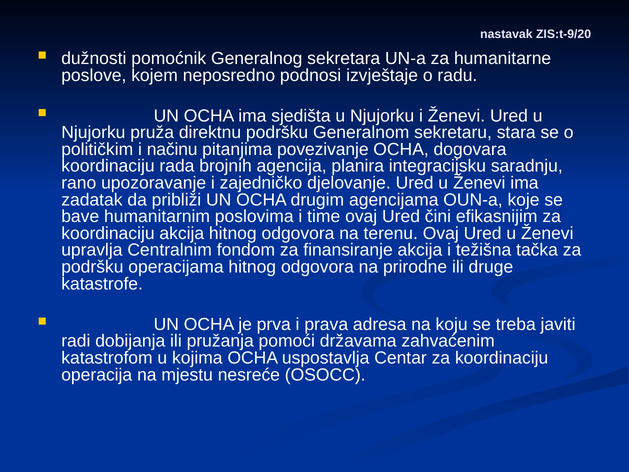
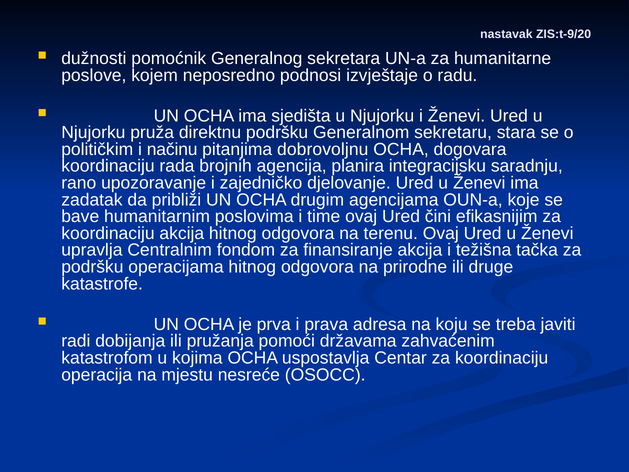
povezivanje: povezivanje -> dobrovoljnu (323, 149)
